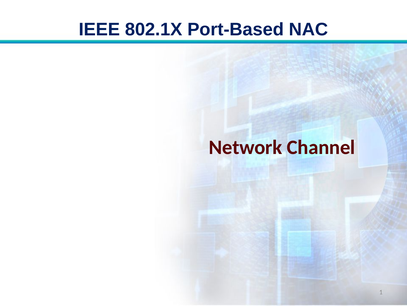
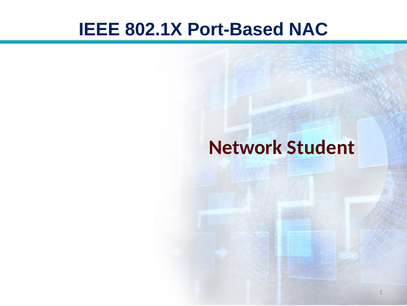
Channel: Channel -> Student (321, 147)
